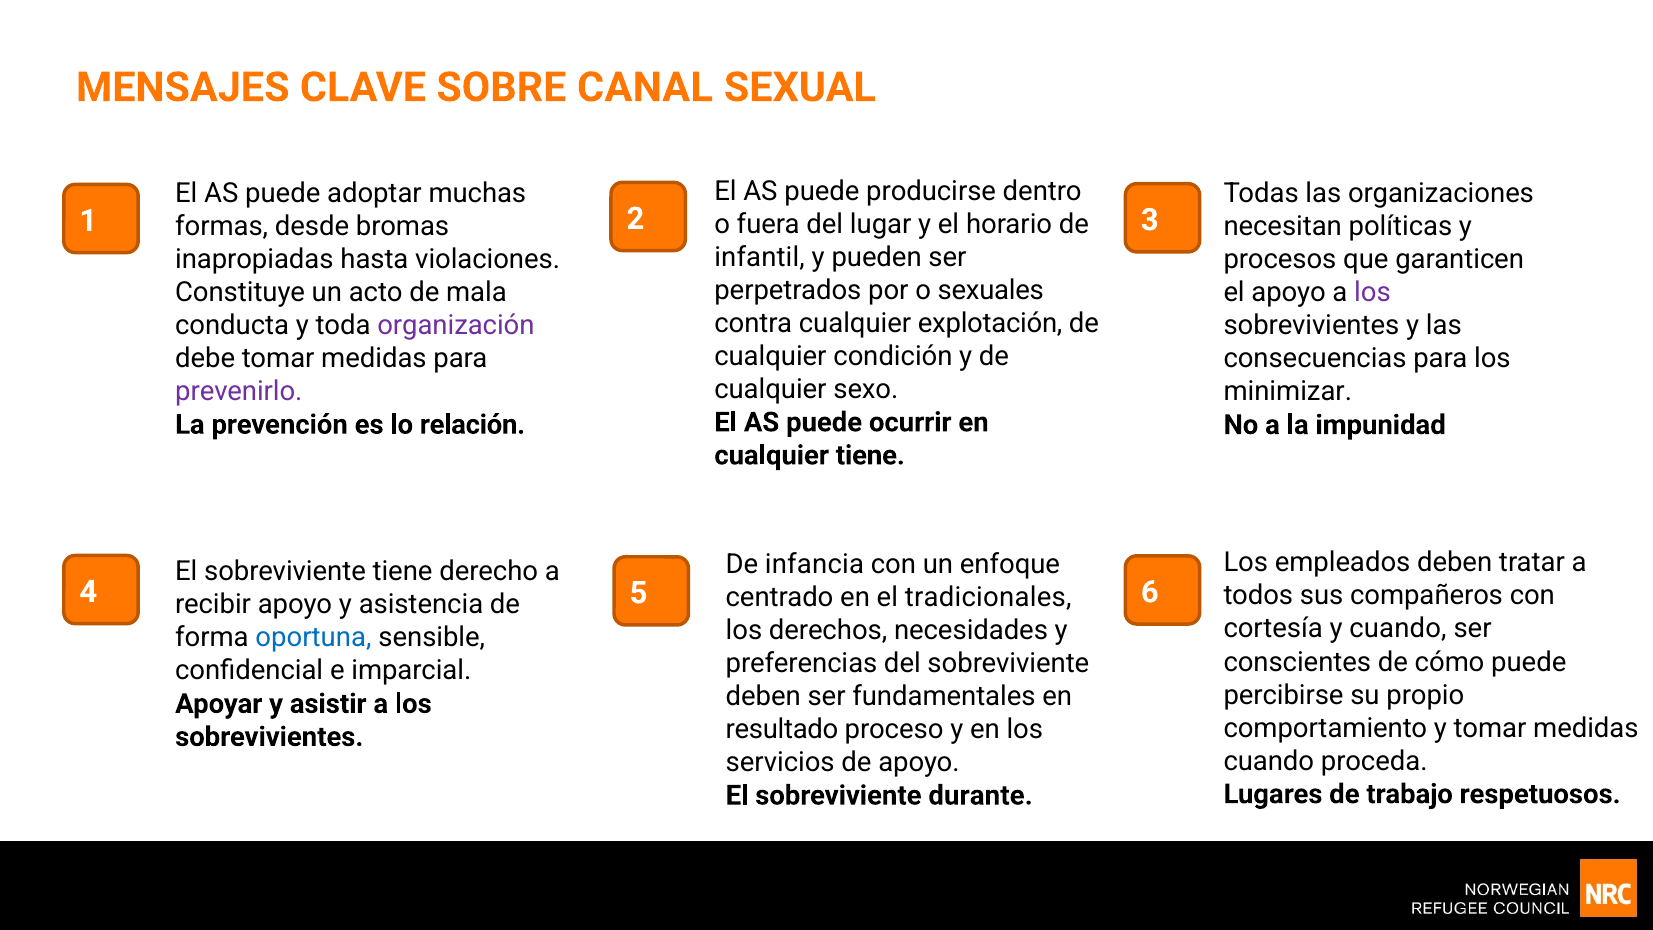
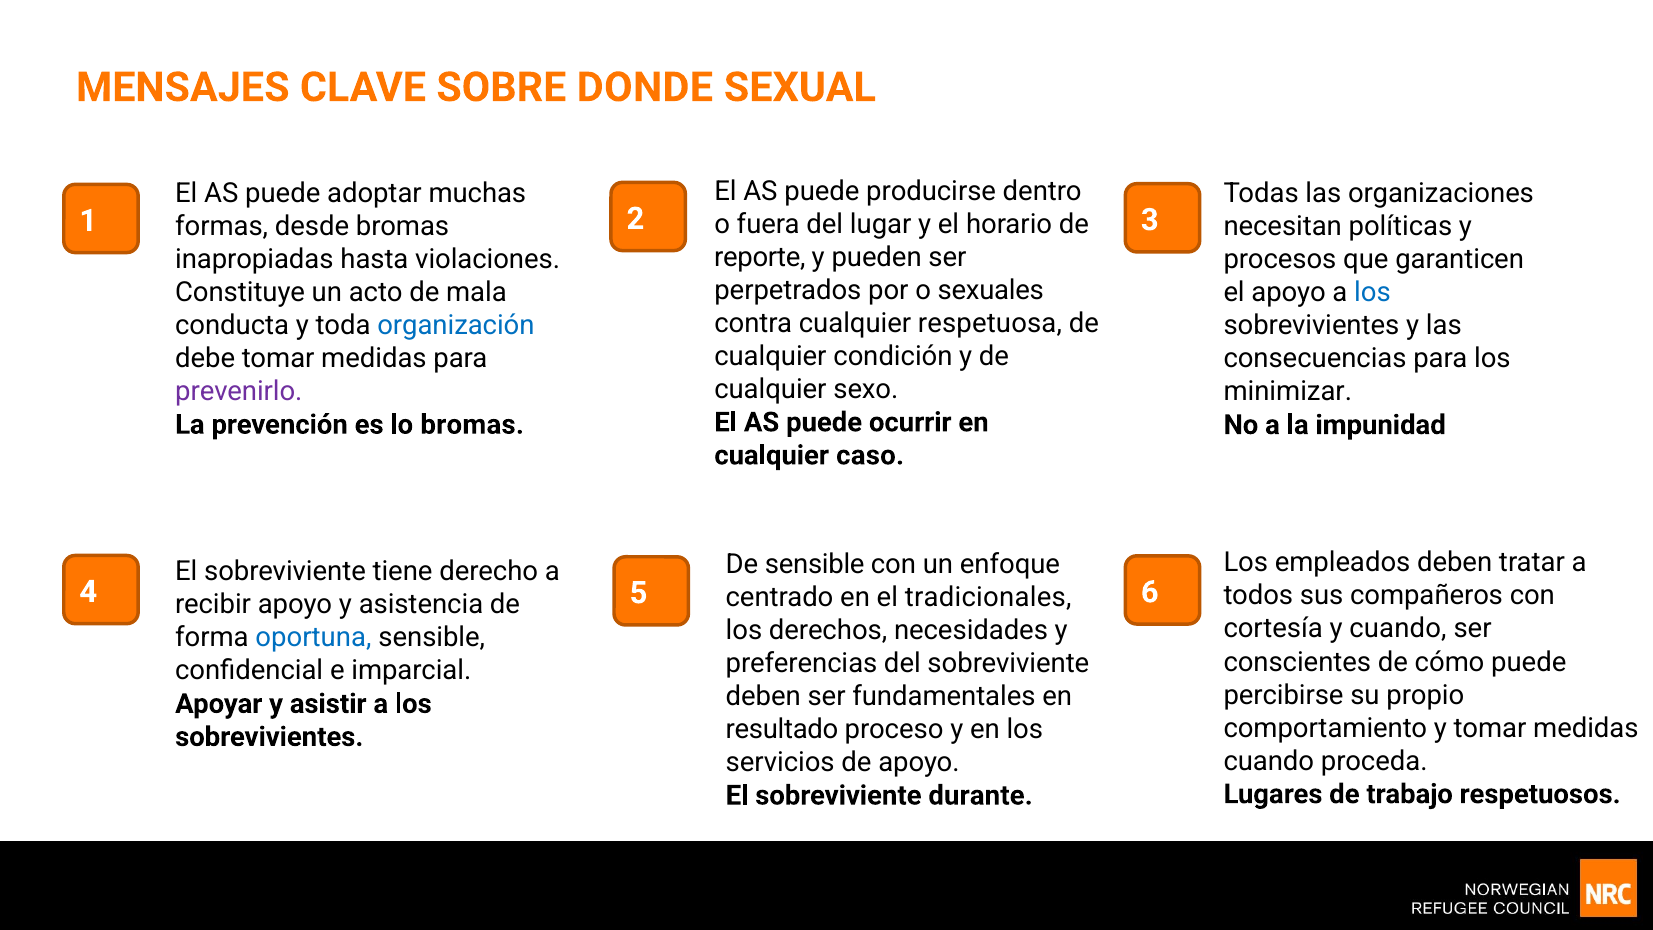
CANAL: CANAL -> DONDE (645, 87)
infantil: infantil -> reporte (760, 257)
los colour: purple -> blue (1372, 293)
explotación: explotación -> respetuosa (990, 323)
organización colour: purple -> blue (456, 325)
lo relación: relación -> bromas (472, 425)
cualquier tiene: tiene -> caso (870, 455)
De infancia: infancia -> sensible (815, 564)
